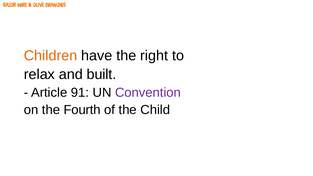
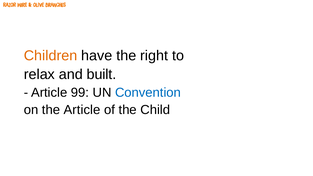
91: 91 -> 99 (80, 93)
Convention colour: purple -> blue (148, 93)
the Fourth: Fourth -> Article (82, 110)
